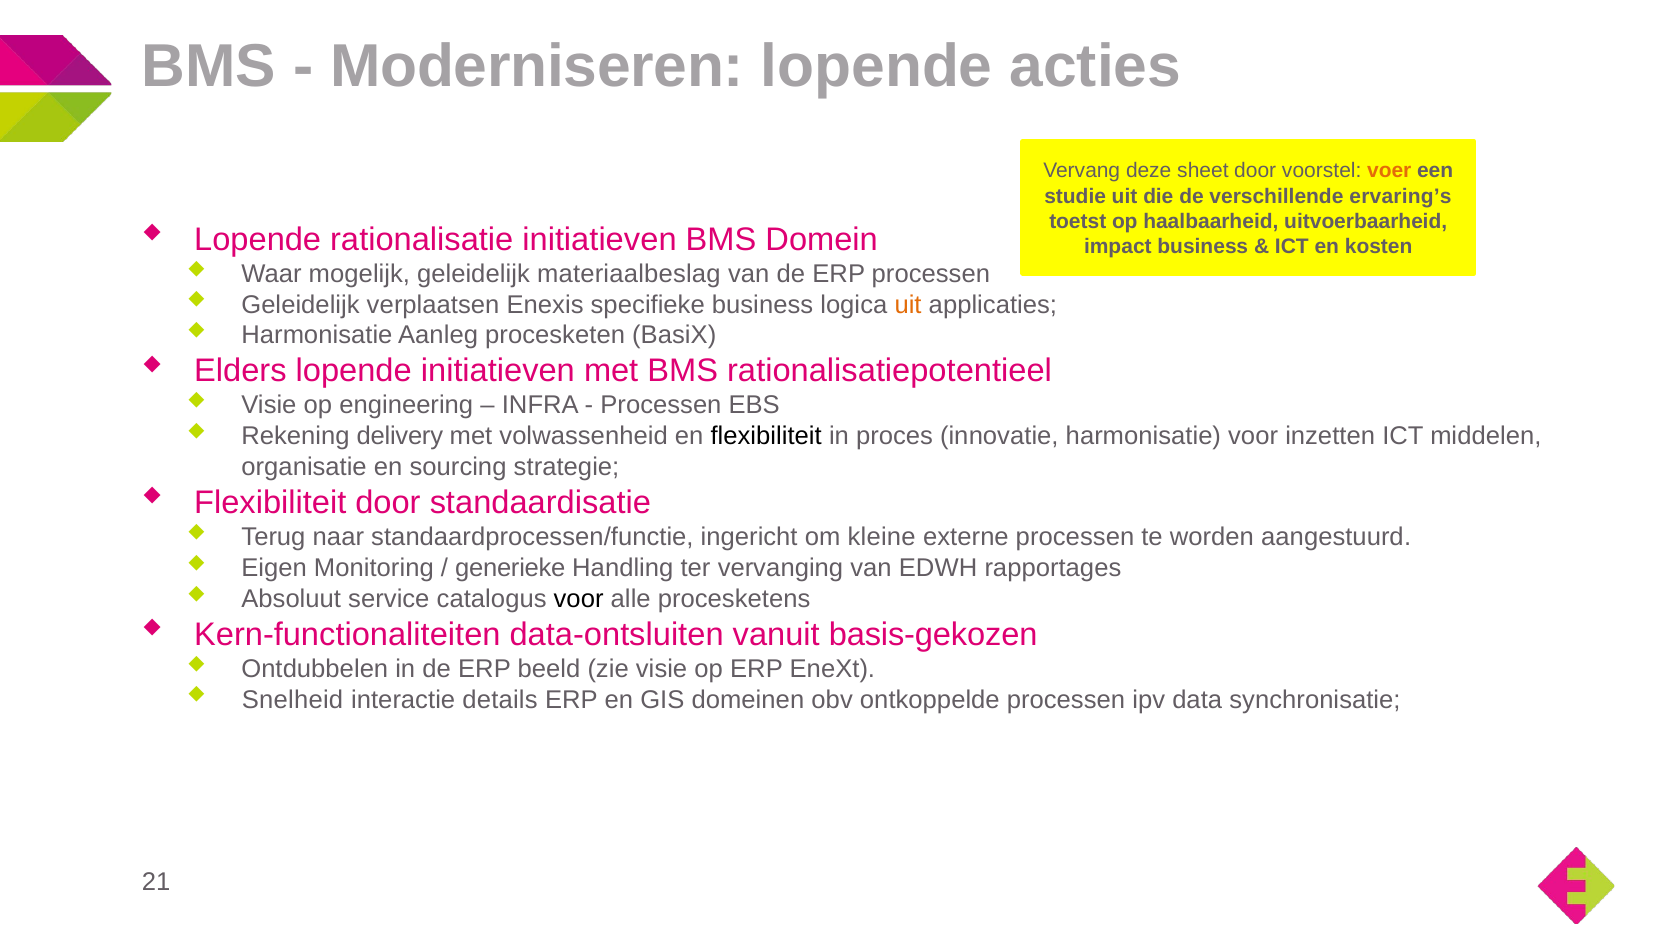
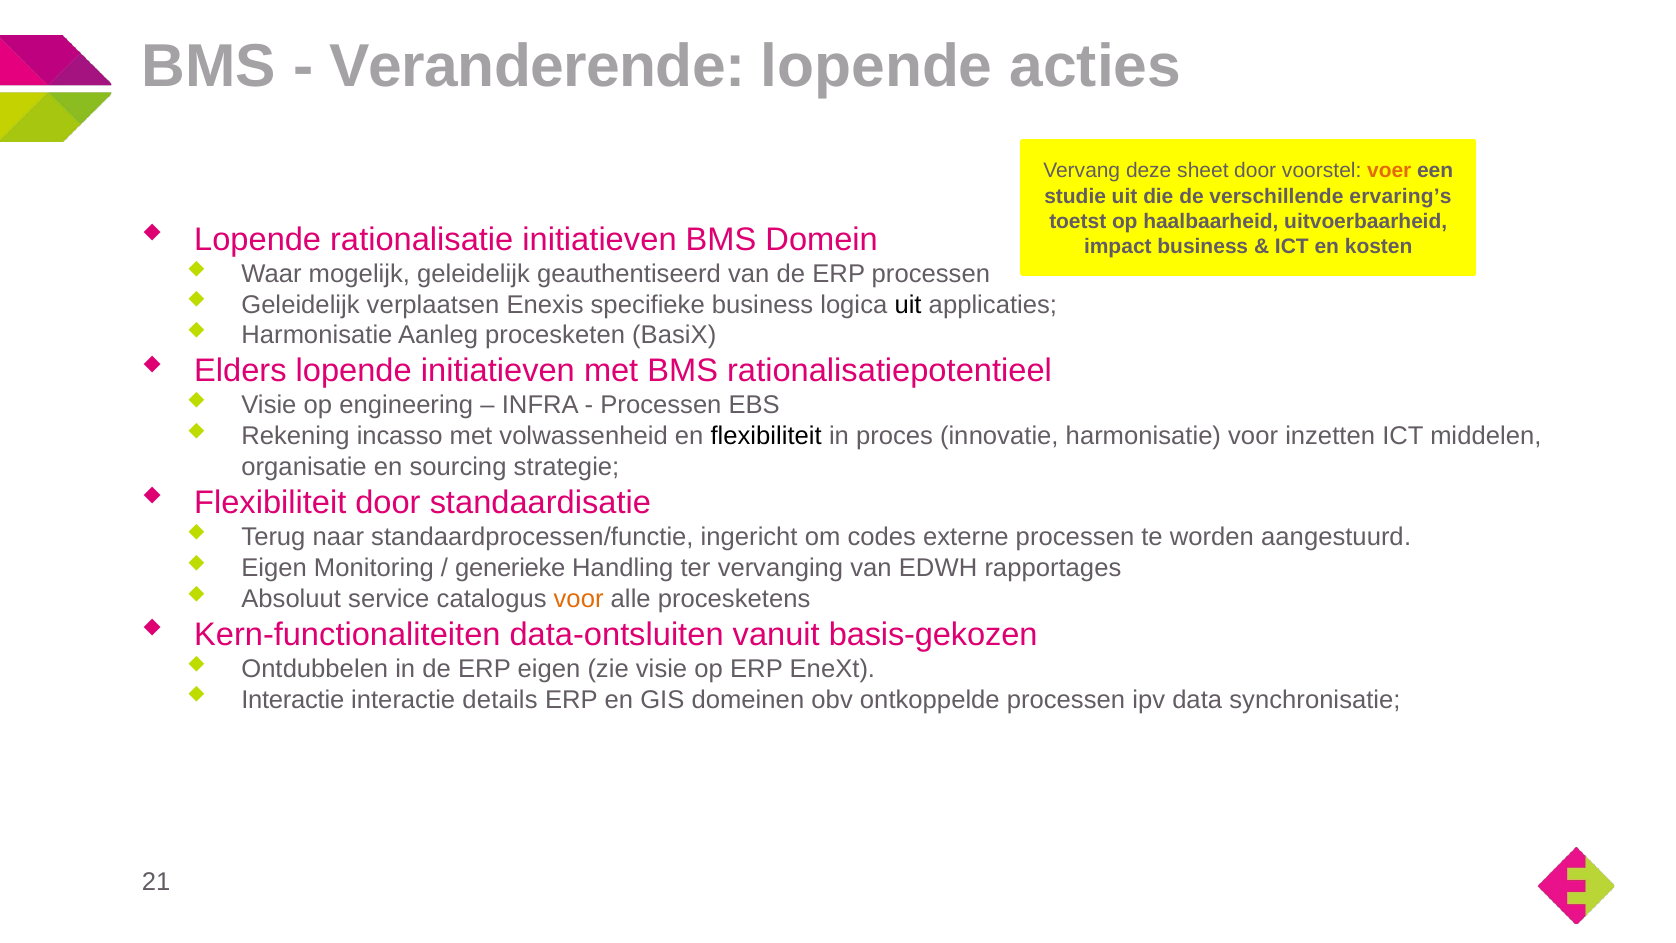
Moderniseren: Moderniseren -> Veranderende (537, 66)
materiaalbeslag: materiaalbeslag -> geauthentiseerd (629, 274)
uit colour: orange -> black (908, 305)
delivery: delivery -> incasso (400, 436)
kleine: kleine -> codes (882, 537)
voor colour: black -> orange (579, 599)
ERP beeld: beeld -> eigen (549, 669)
Snelheid: Snelheid -> Interactie (293, 699)
